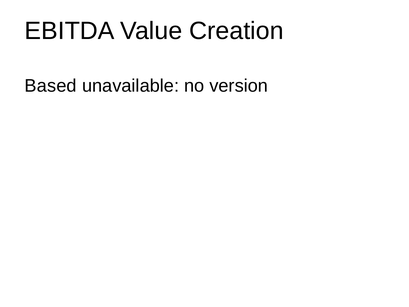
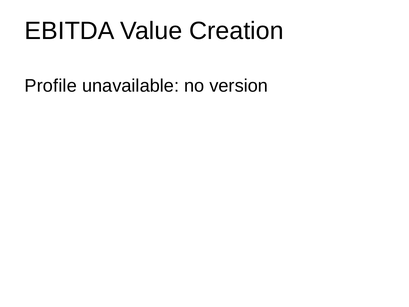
Based: Based -> Profile (51, 86)
